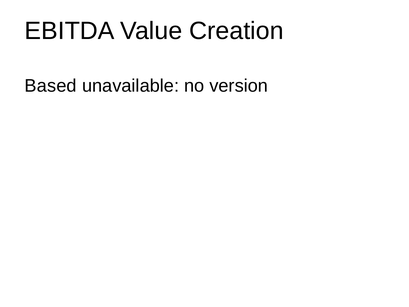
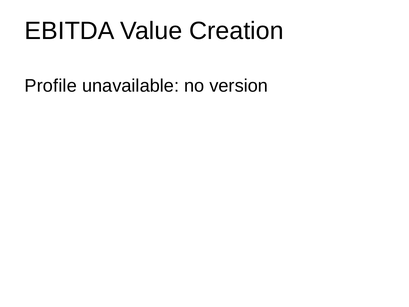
Based: Based -> Profile (51, 86)
